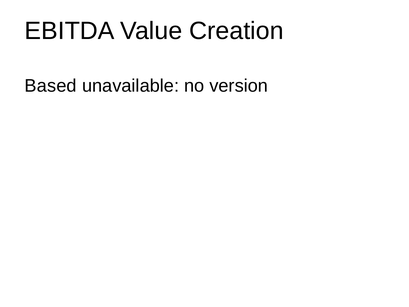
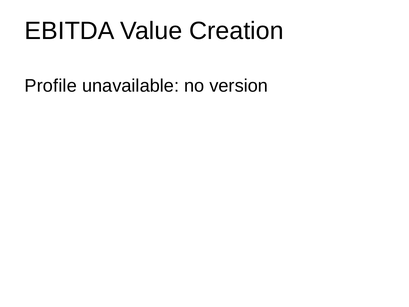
Based: Based -> Profile (51, 86)
